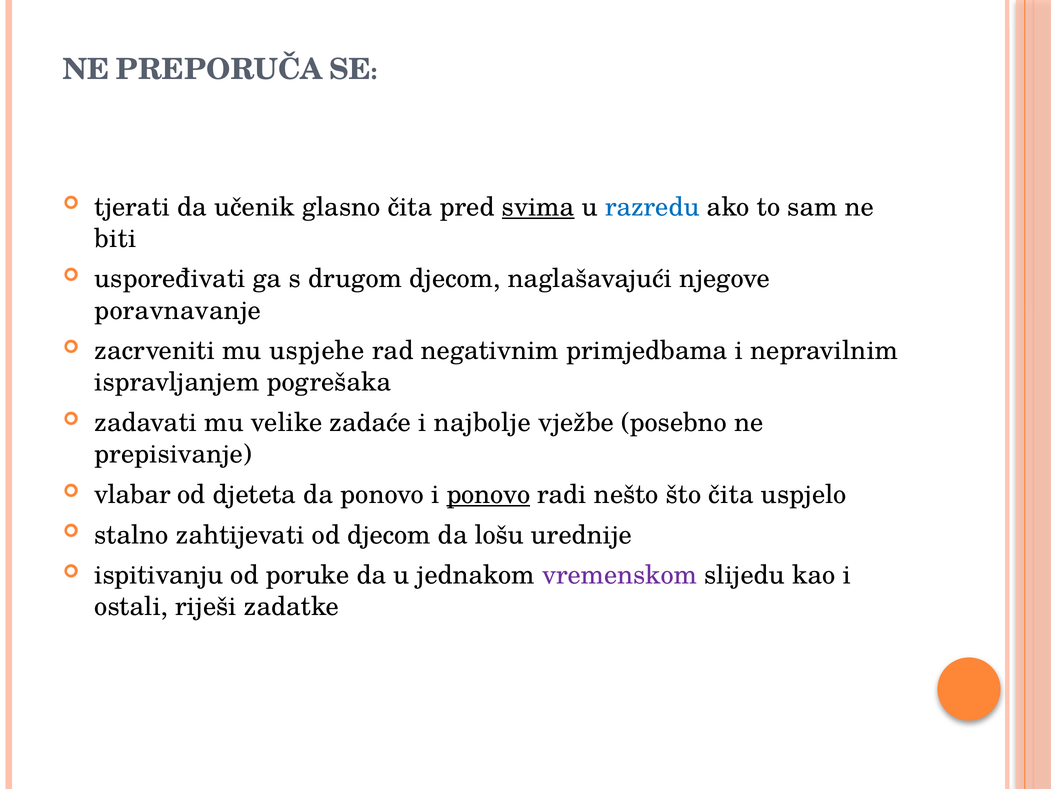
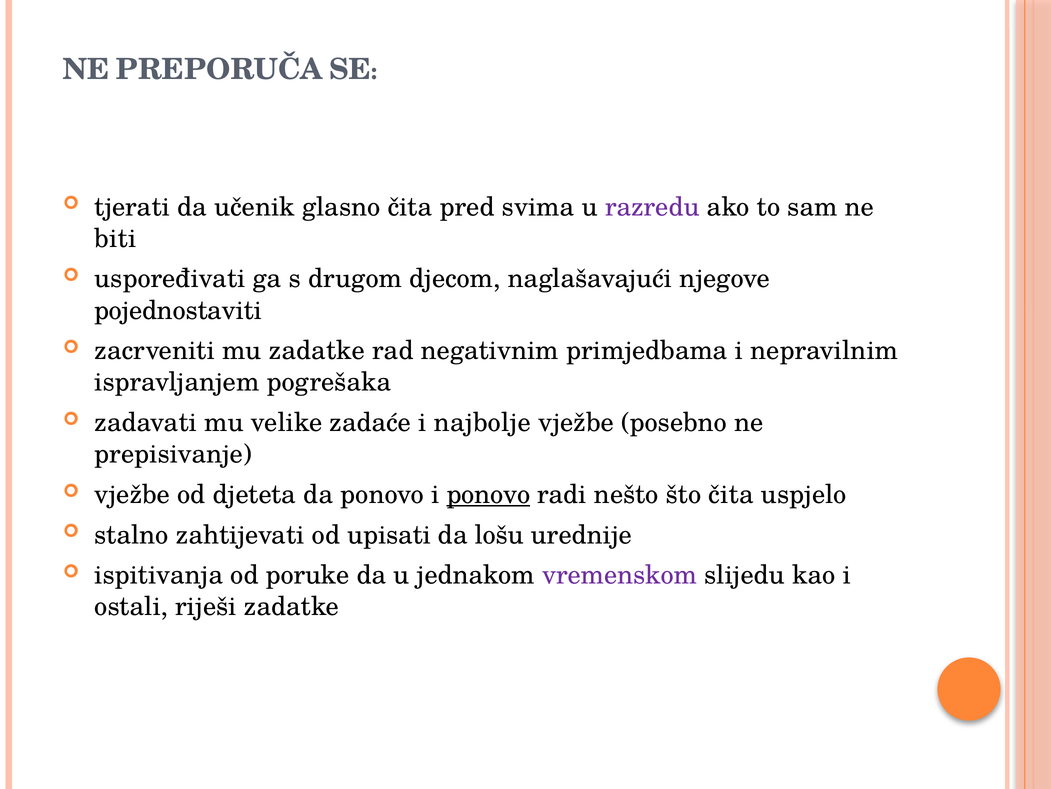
svima underline: present -> none (538, 207)
razredu colour: blue -> purple (652, 207)
poravnavanje: poravnavanje -> pojednostaviti (178, 310)
mu uspjehe: uspjehe -> zadatke (317, 350)
vlabar: vlabar -> vježbe (132, 494)
od djecom: djecom -> upisati (389, 534)
ispitivanju: ispitivanju -> ispitivanja (159, 575)
